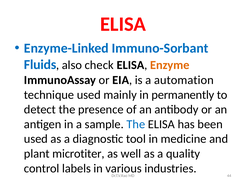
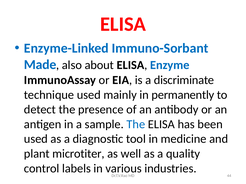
Fluids: Fluids -> Made (40, 65)
check: check -> about (99, 65)
Enzyme colour: orange -> blue (170, 65)
automation: automation -> discriminate (184, 80)
